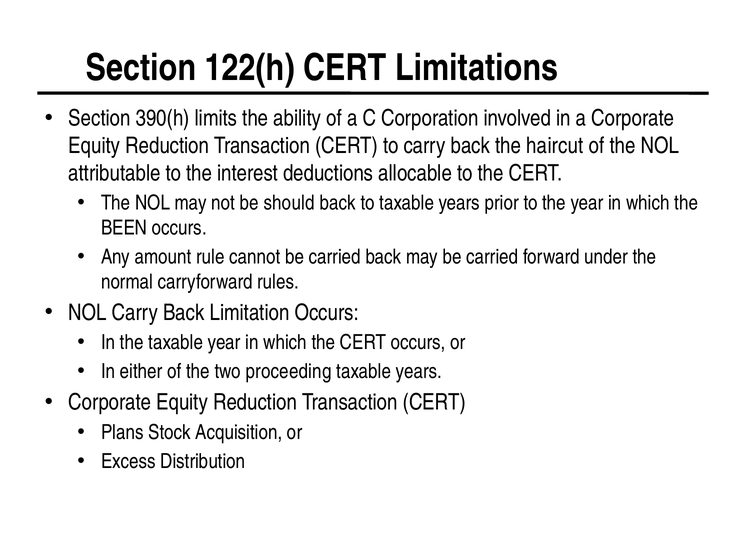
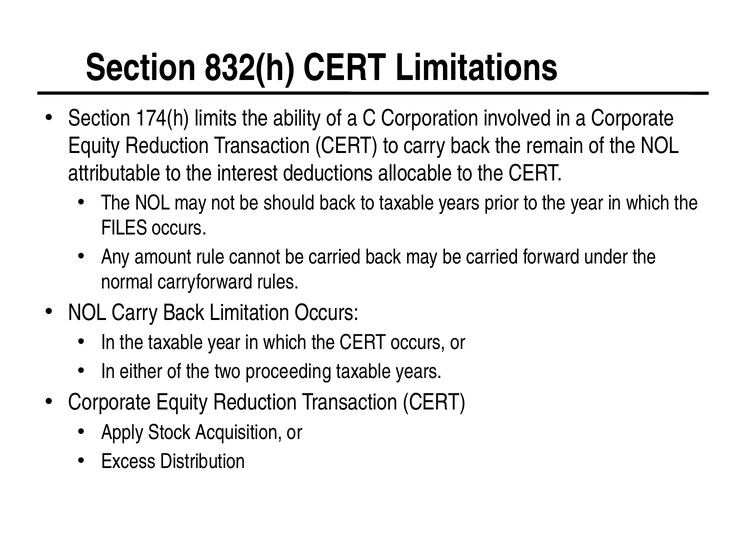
122(h: 122(h -> 832(h (250, 68)
390(h: 390(h -> 174(h (163, 118)
haircut: haircut -> remain (555, 146)
BEEN: BEEN -> FILES (124, 228)
Plans: Plans -> Apply (122, 433)
